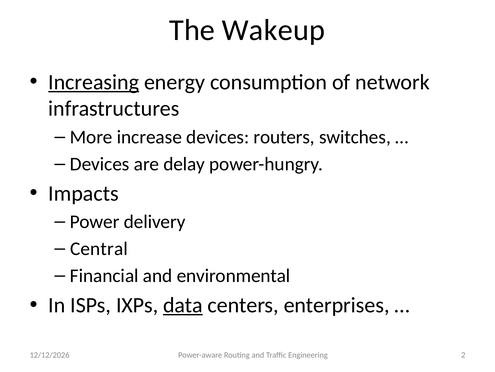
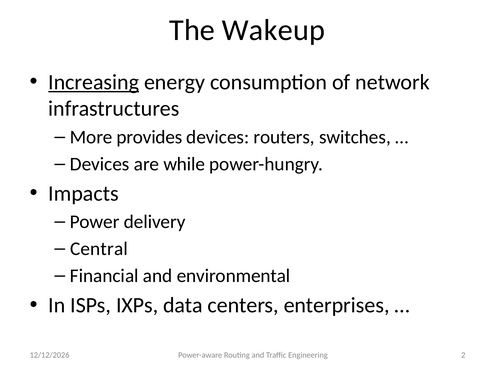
increase: increase -> provides (149, 137)
delay: delay -> while (184, 164)
data underline: present -> none (183, 305)
